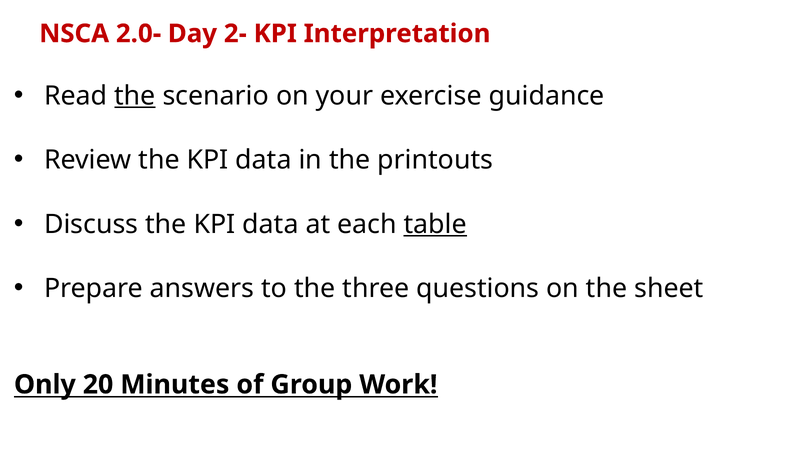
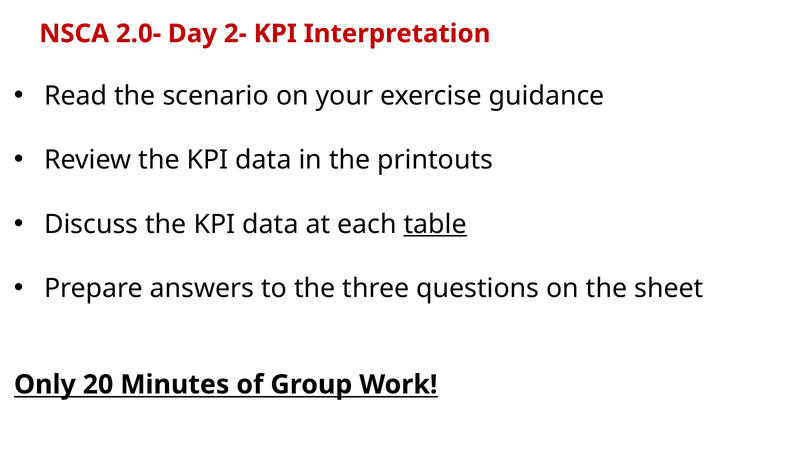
the underline: present -> none (135, 96)
